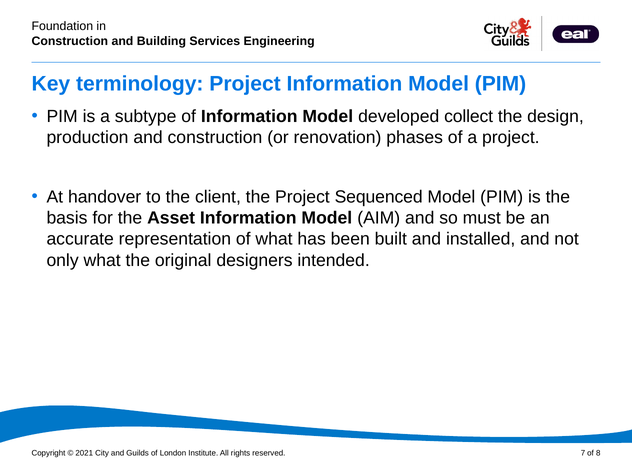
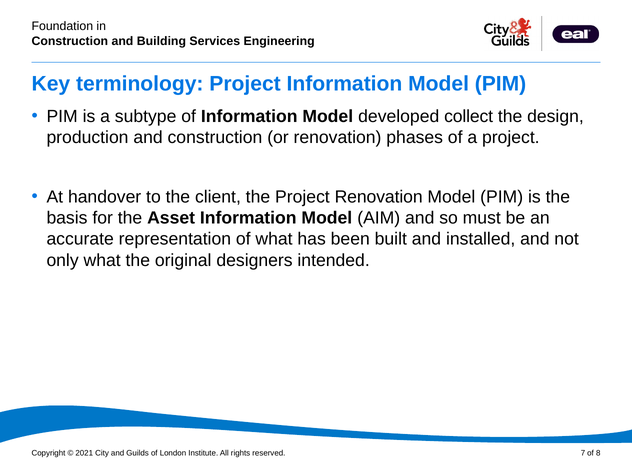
Project Sequenced: Sequenced -> Renovation (379, 197)
